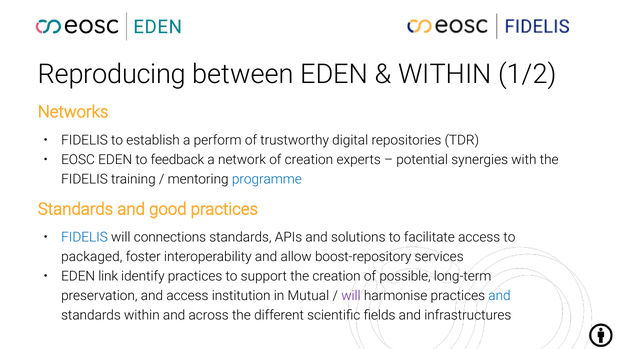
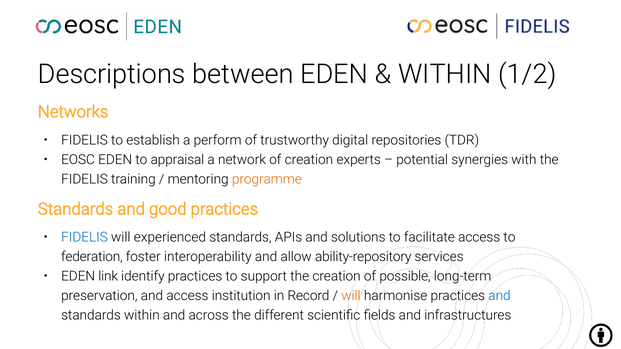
Reproducing: Reproducing -> Descriptions (112, 74)
feedback: feedback -> appraisal (177, 160)
programme colour: blue -> orange (267, 180)
connections: connections -> experienced (170, 238)
packaged: packaged -> federation (92, 257)
boost-repository: boost-repository -> ability-repository (363, 257)
Mutual: Mutual -> Record (308, 296)
will colour: purple -> orange (351, 296)
